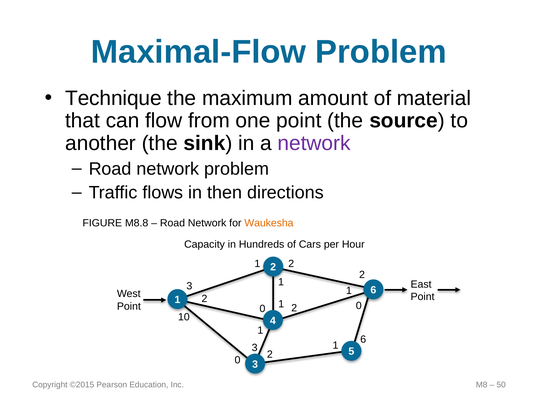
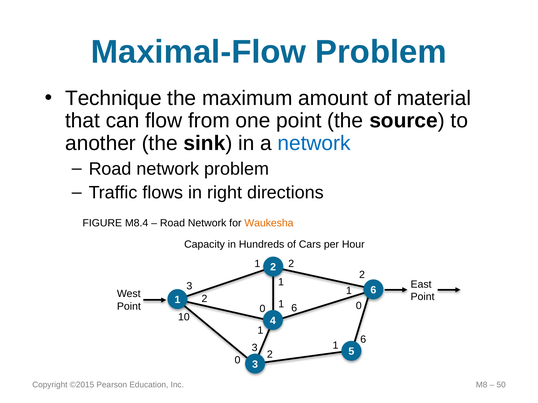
network colour: purple -> blue (314, 144)
then: then -> right (225, 193)
M8.8: M8.8 -> M8.4 (137, 223)
2: 2 -> 6 (294, 308)
